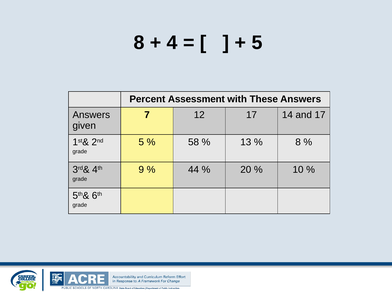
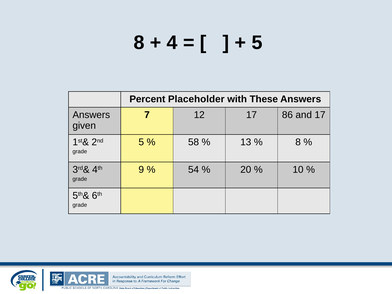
Assessment: Assessment -> Placeholder (196, 99)
14: 14 -> 86 (287, 115)
44: 44 -> 54 (194, 170)
